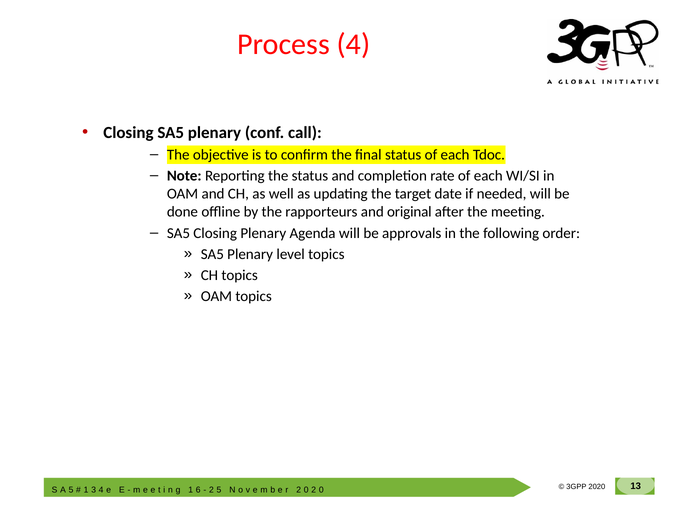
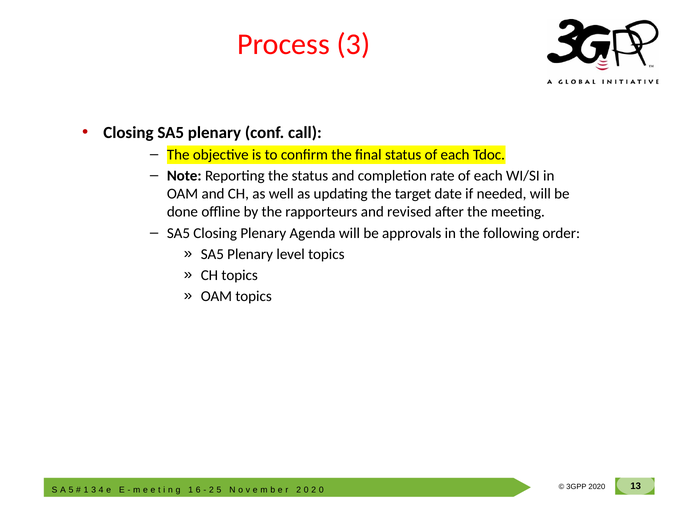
Process 4: 4 -> 3 (353, 44)
original: original -> revised (409, 212)
